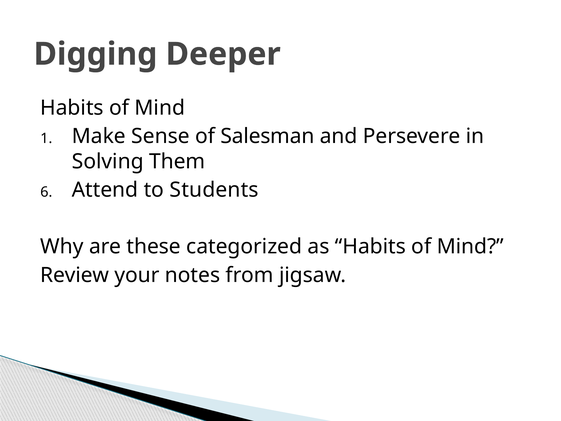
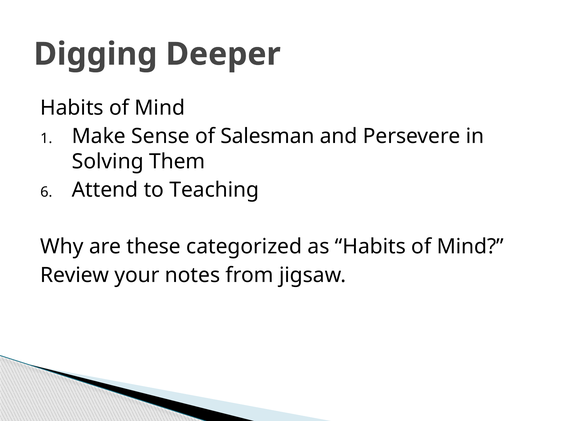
Students: Students -> Teaching (214, 190)
